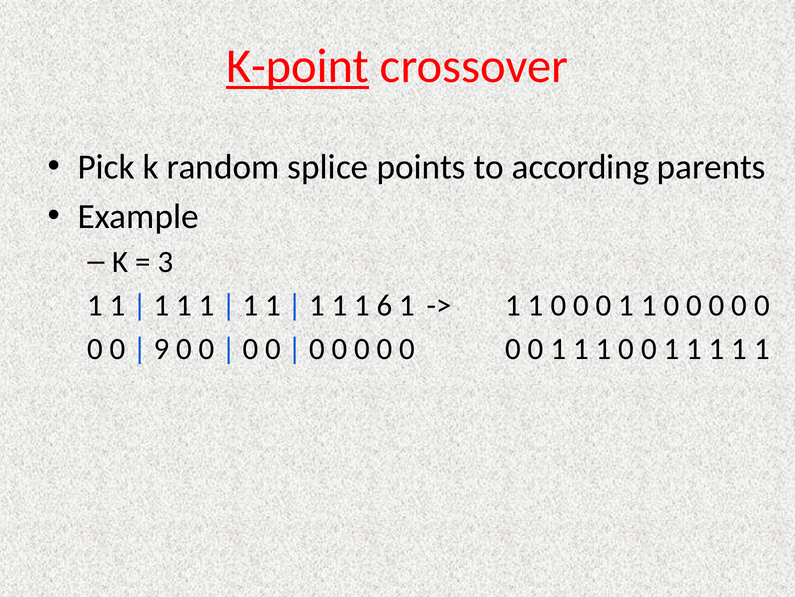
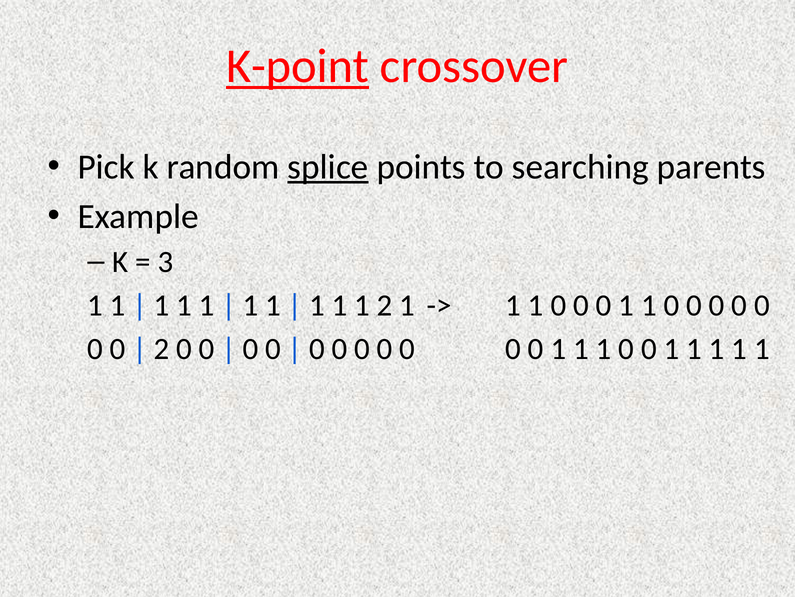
splice underline: none -> present (328, 167)
according: according -> searching (580, 167)
1 6: 6 -> 2 (385, 305)
9: 9 -> 2 (162, 349)
